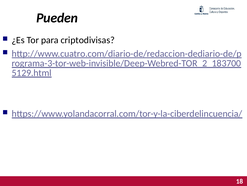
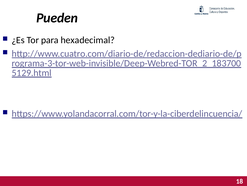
criptodivisas: criptodivisas -> hexadecimal (88, 40)
